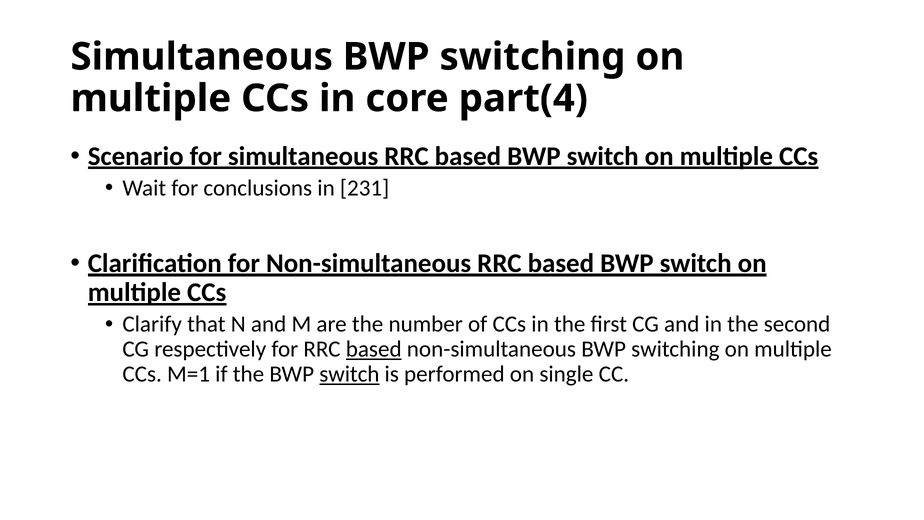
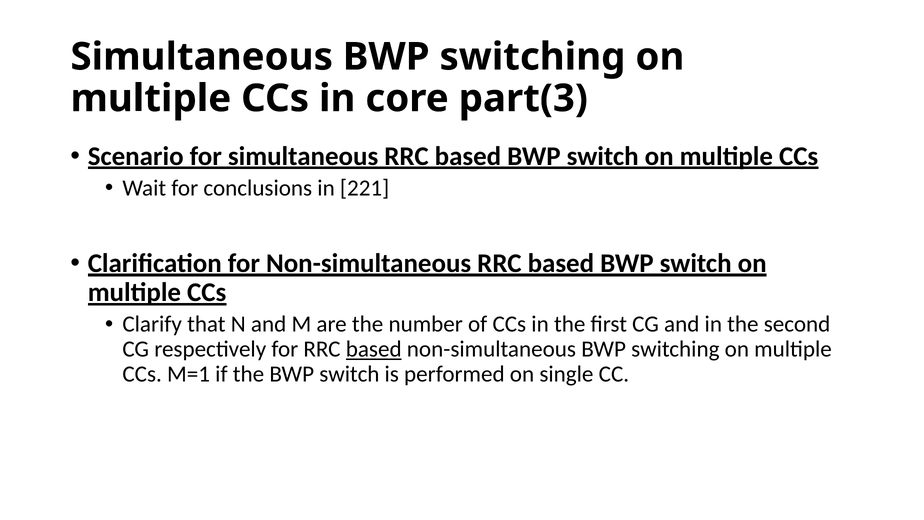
part(4: part(4 -> part(3 (523, 98)
231: 231 -> 221 (365, 188)
switch underline: present -> none (349, 374)
